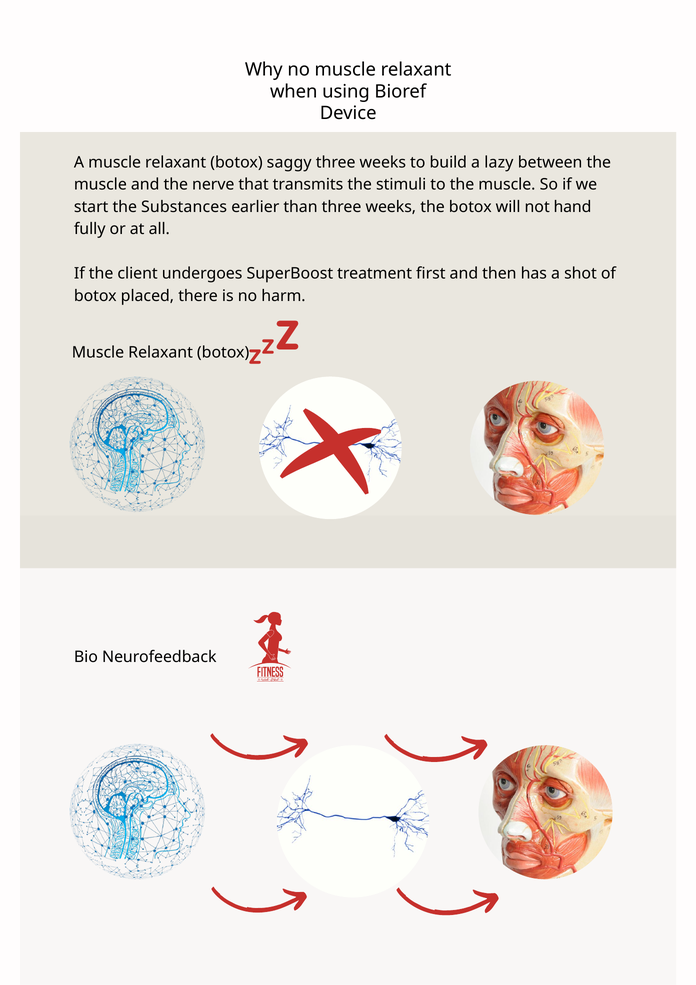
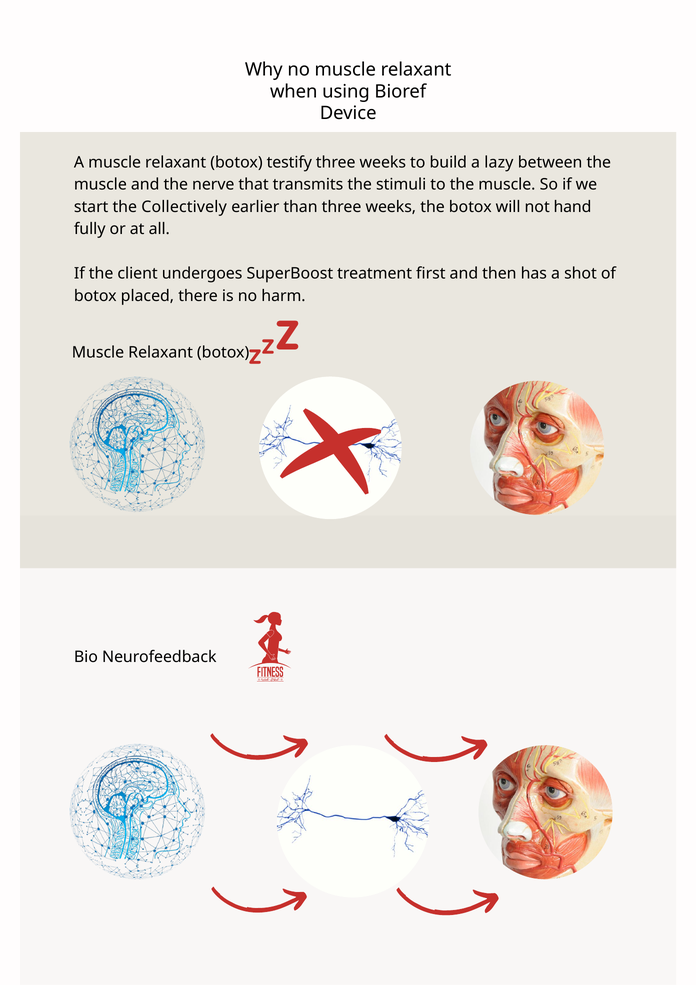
saggy: saggy -> testify (289, 162)
Substances: Substances -> Collectively (184, 207)
